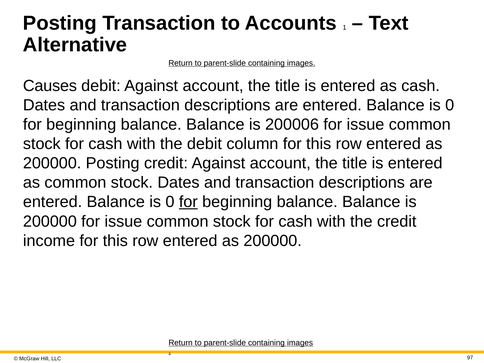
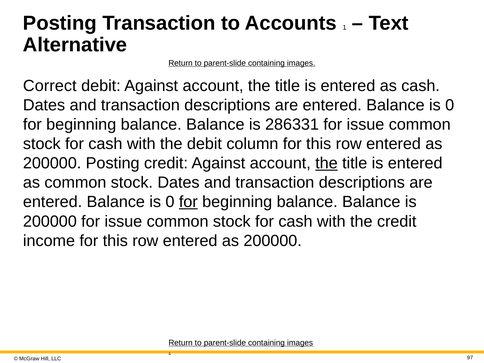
Causes: Causes -> Correct (50, 86)
200006: 200006 -> 286331 (292, 125)
the underline: none -> present (326, 163)
